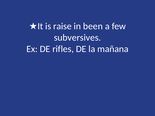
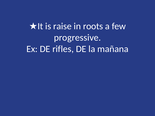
been: been -> roots (93, 26)
subversives: subversives -> progressive (77, 38)
